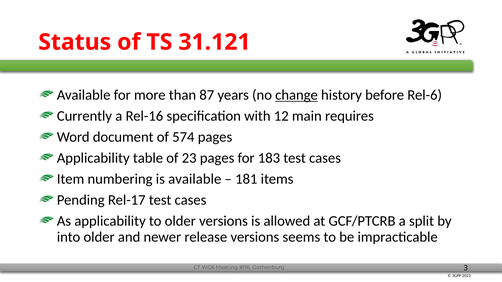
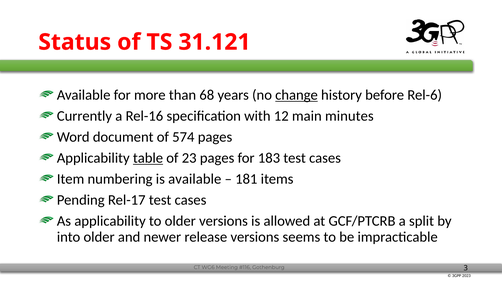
87: 87 -> 68 (207, 95)
requires: requires -> minutes (349, 116)
table underline: none -> present (148, 158)
